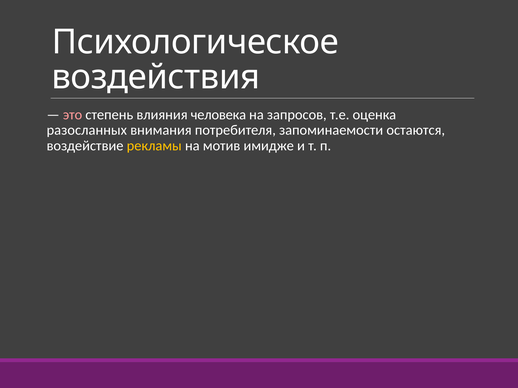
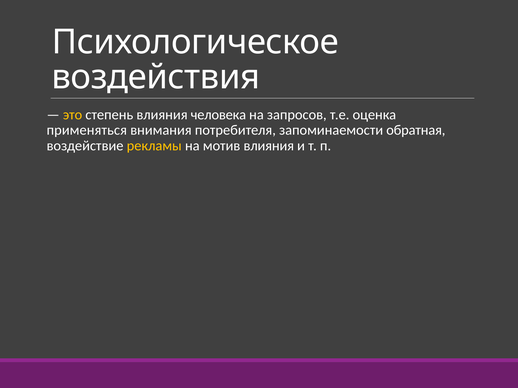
это colour: pink -> yellow (73, 115)
разосланных: разосланных -> применяться (87, 130)
остаются: остаются -> обратная (416, 130)
мотив имидже: имидже -> влияния (269, 146)
